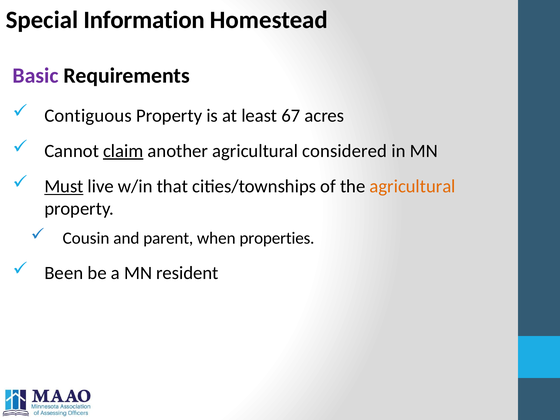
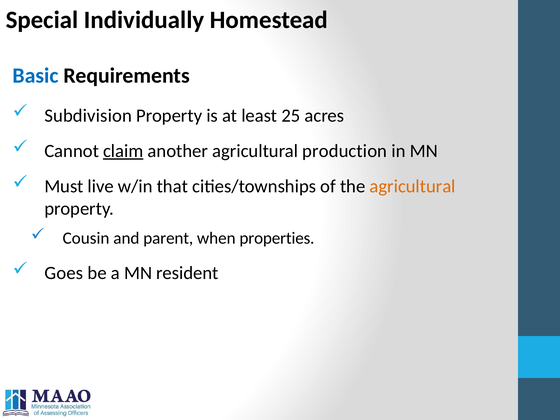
Information: Information -> Individually (144, 20)
Basic colour: purple -> blue (36, 76)
Contiguous: Contiguous -> Subdivision (88, 116)
67: 67 -> 25 (291, 116)
considered: considered -> production (345, 151)
Must underline: present -> none (64, 186)
Been: Been -> Goes (64, 273)
